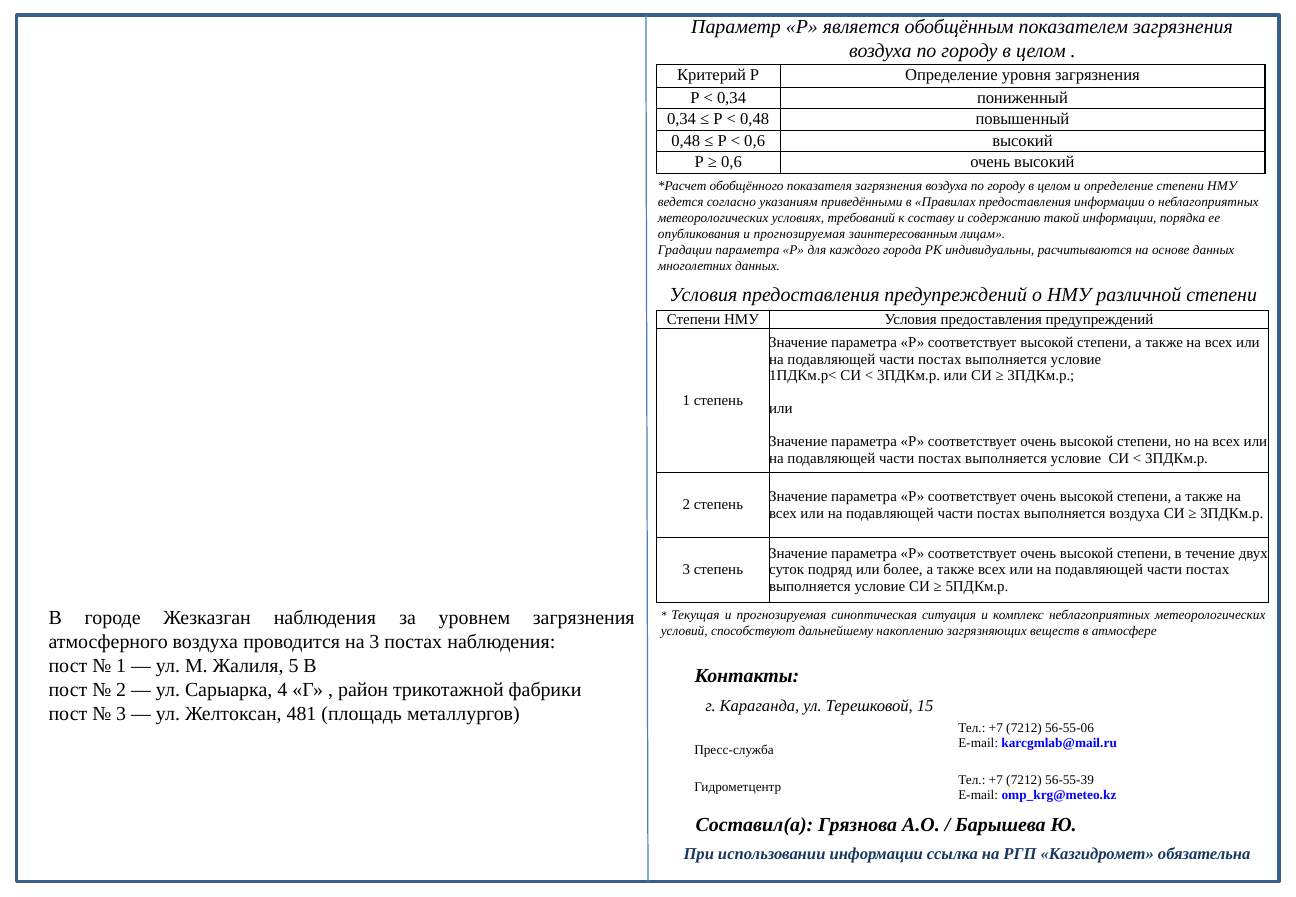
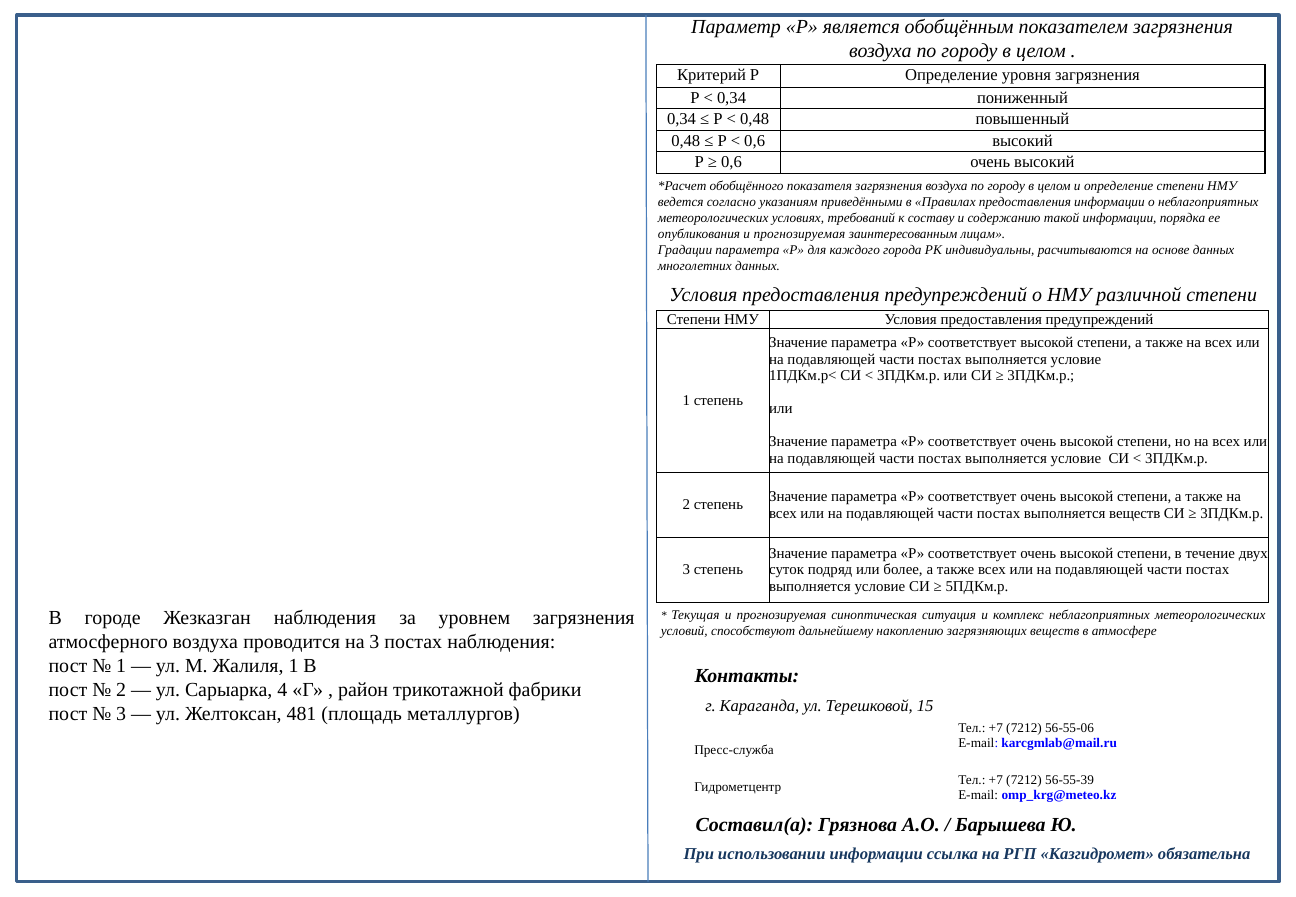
выполняется воздуха: воздуха -> веществ (1135, 513)
Жалиля 5: 5 -> 1 (294, 666)
